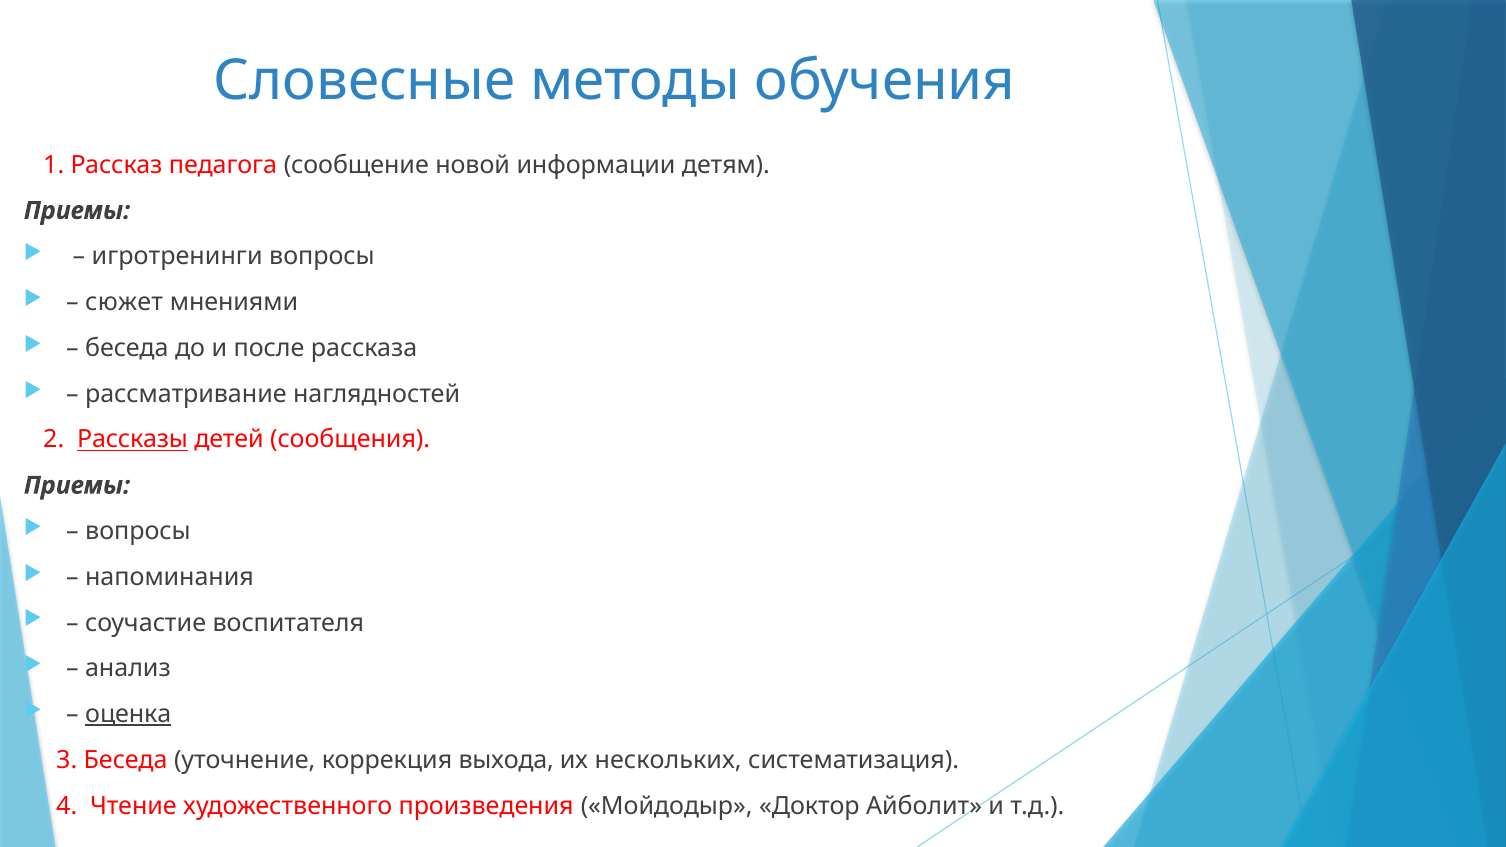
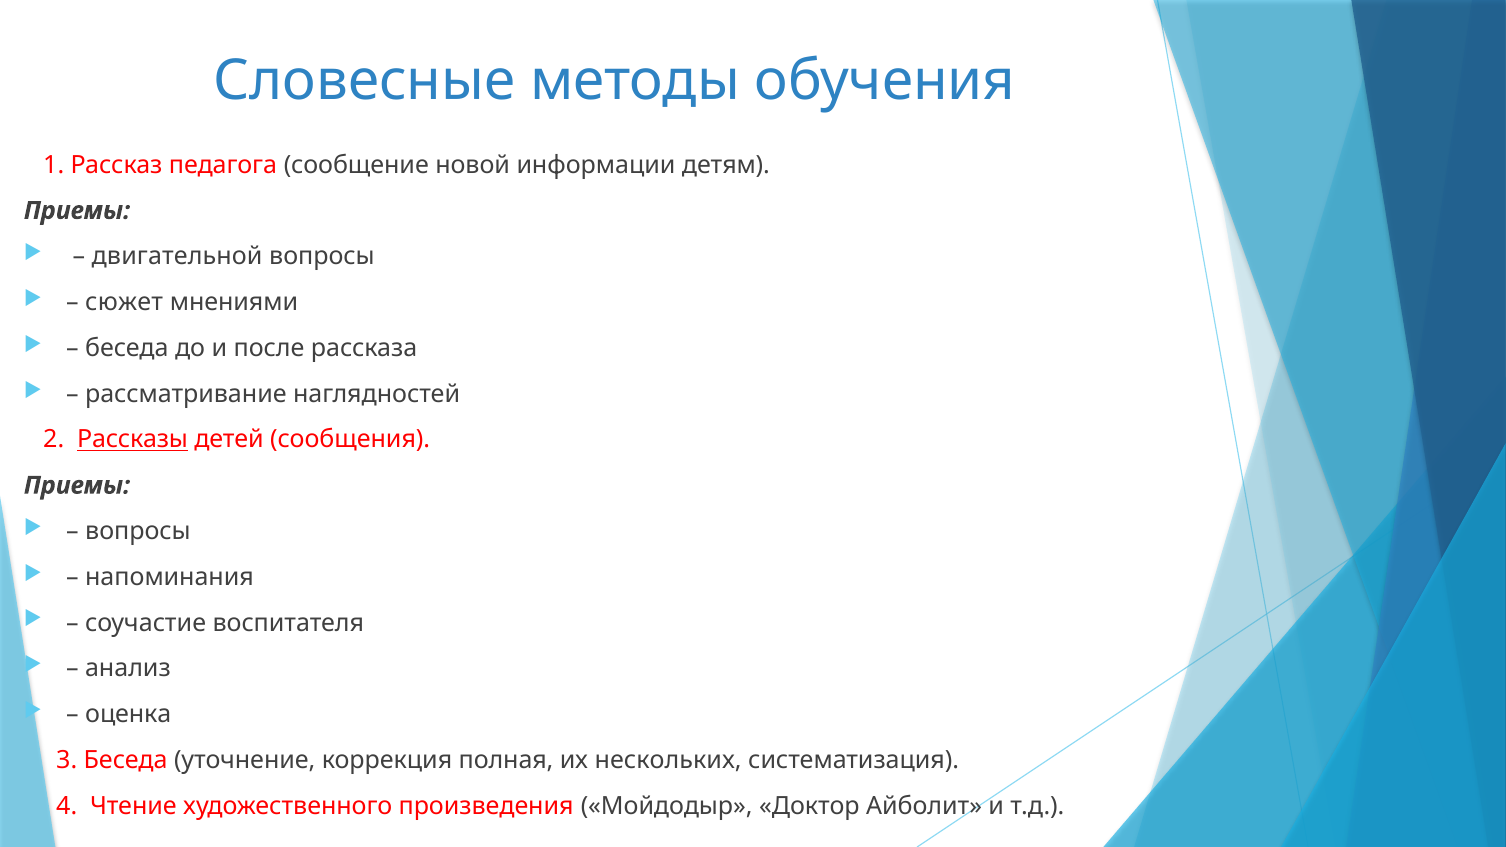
игротренинги: игротренинги -> двигательной (177, 256)
оценка underline: present -> none (128, 715)
выхода: выхода -> полная (506, 760)
